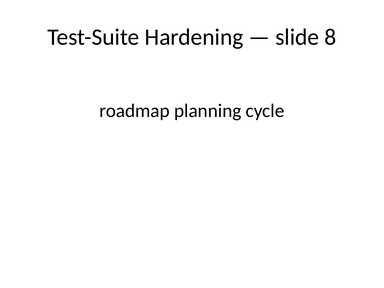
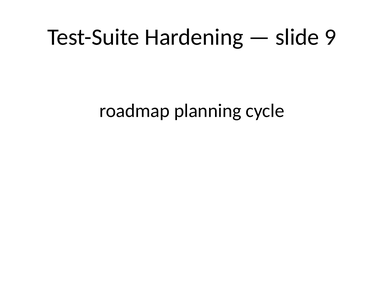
8: 8 -> 9 (330, 37)
